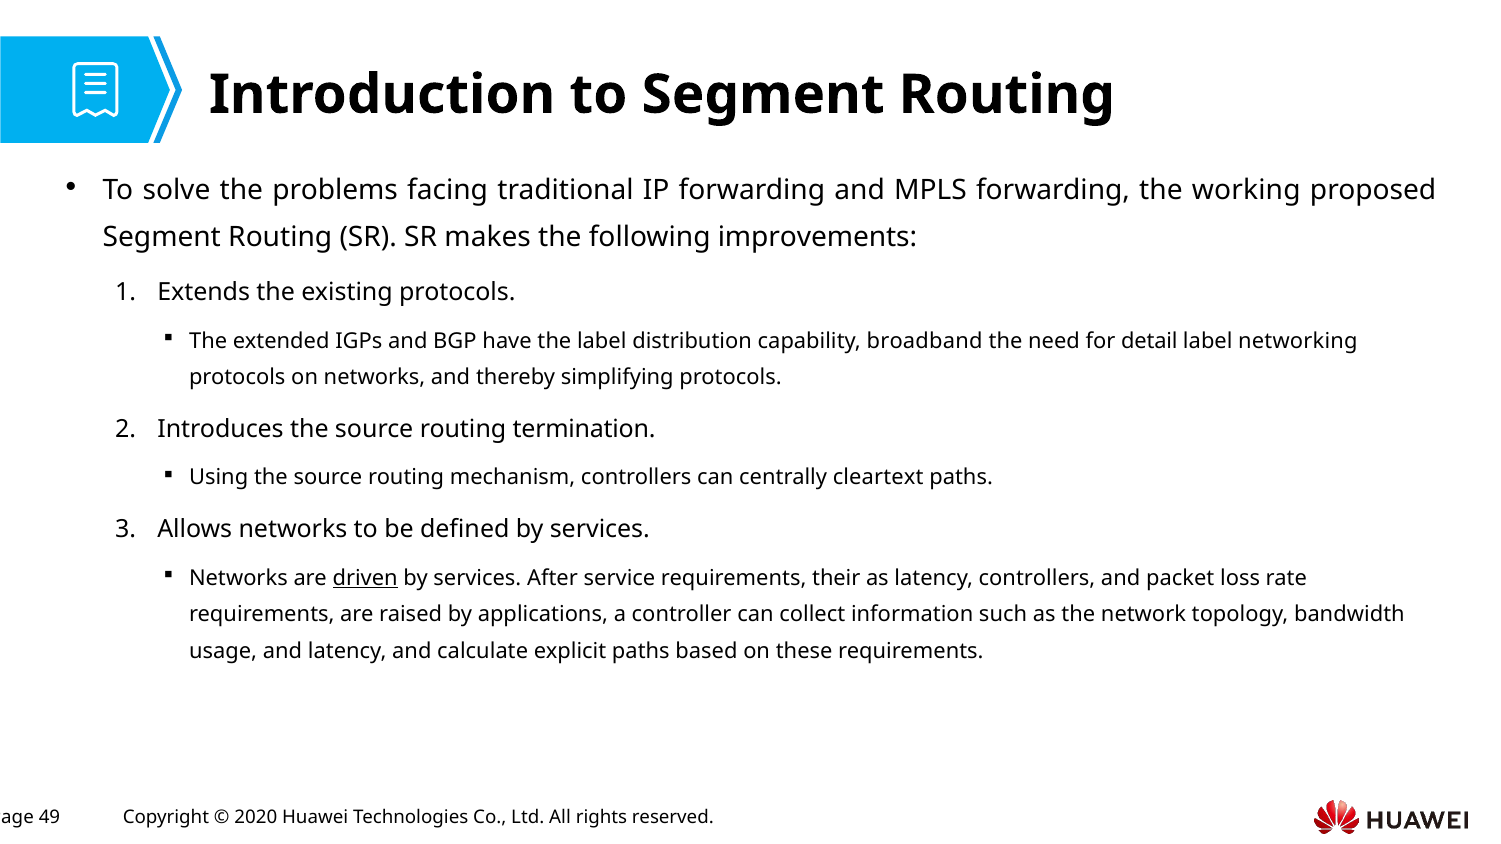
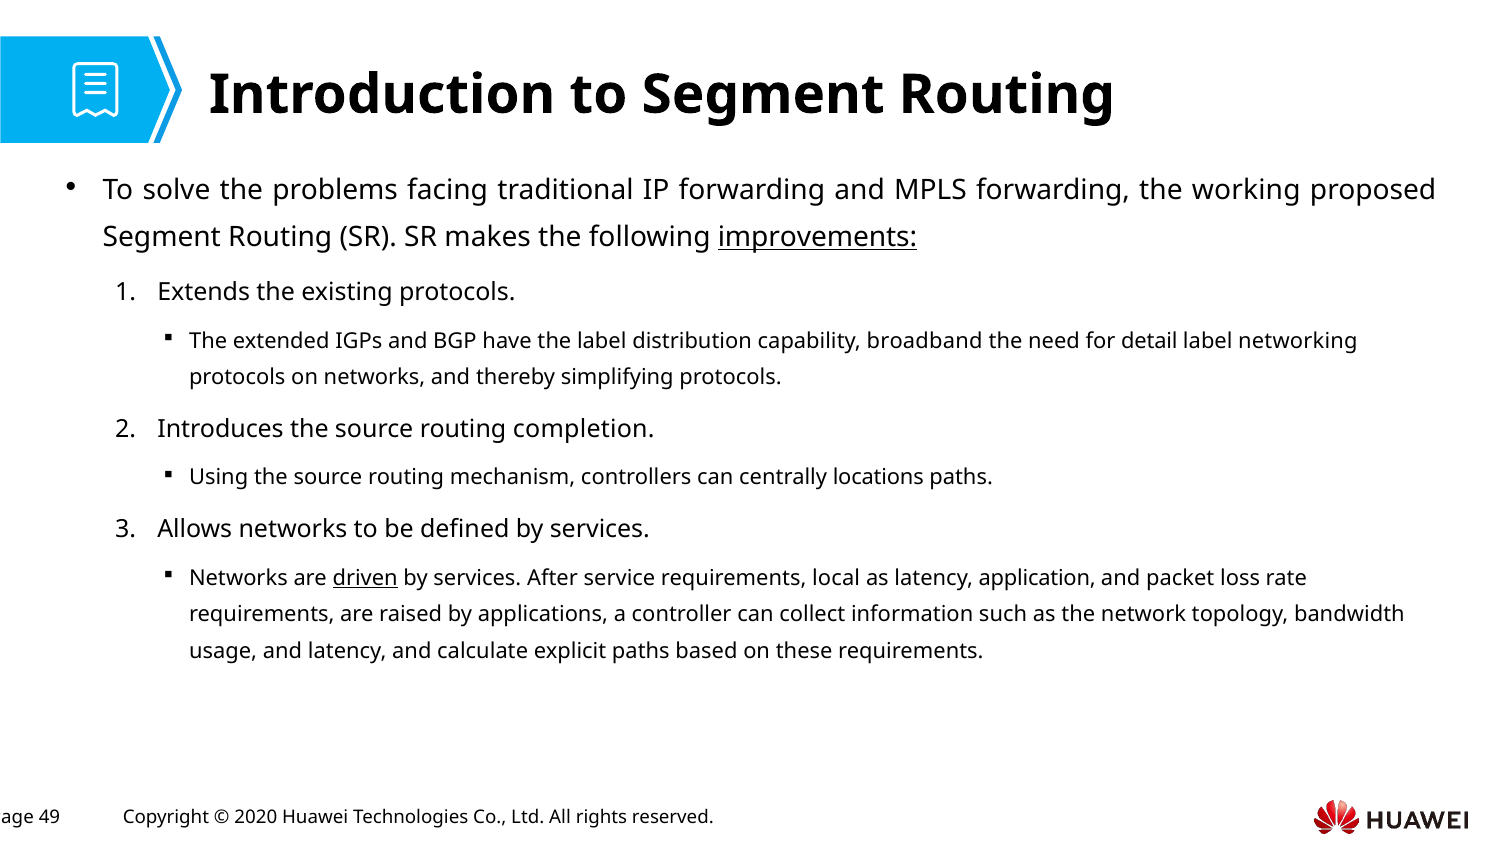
improvements underline: none -> present (817, 237)
termination: termination -> completion (584, 429)
cleartext: cleartext -> locations (878, 478)
their: their -> local (836, 578)
latency controllers: controllers -> application (1037, 578)
